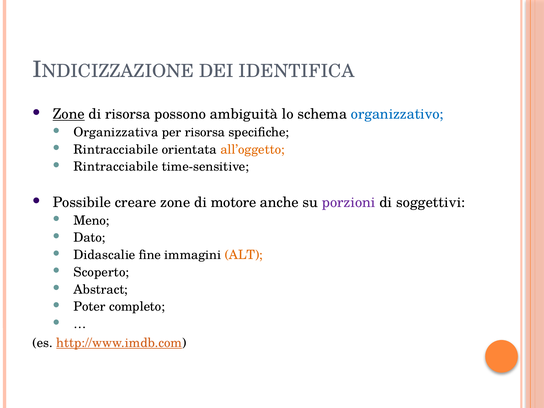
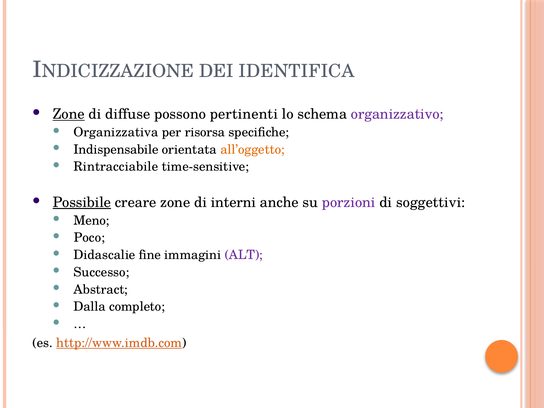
di risorsa: risorsa -> diffuse (128, 114)
ambiguità: ambiguità -> pertinenti (244, 114)
organizzativo colour: blue -> purple (397, 114)
Rintracciabile: Rintracciabile -> Indispensabile (116, 149)
Possibile underline: none -> present (82, 202)
motore: motore -> interni (233, 202)
Dato: Dato -> Poco (89, 238)
ALT colour: orange -> purple (244, 255)
Scoperto: Scoperto -> Successo (101, 272)
Poter: Poter -> Dalla (90, 307)
